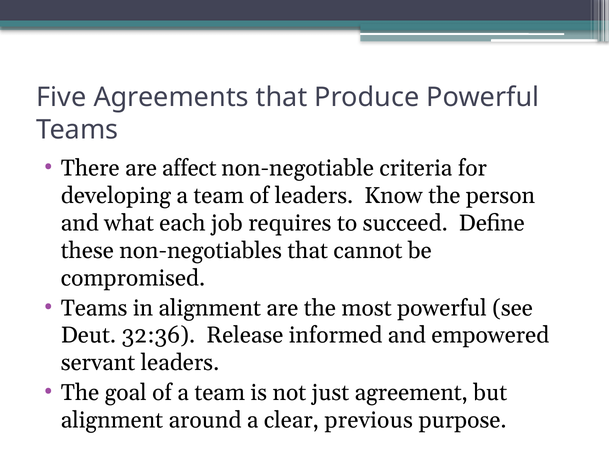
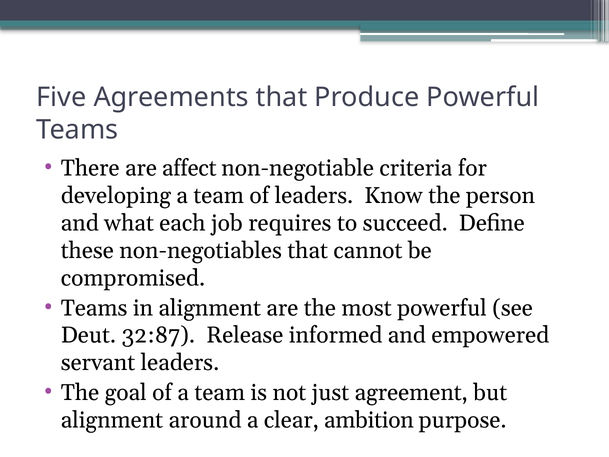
32:36: 32:36 -> 32:87 (158, 335)
previous: previous -> ambition (369, 420)
